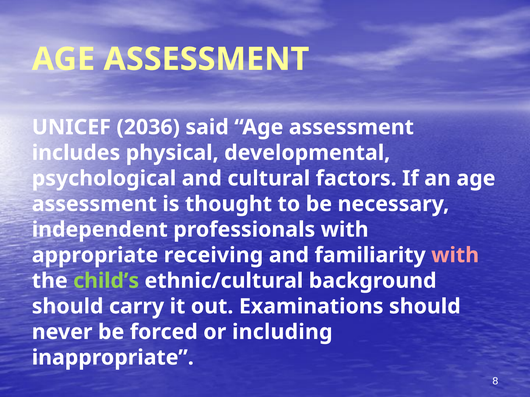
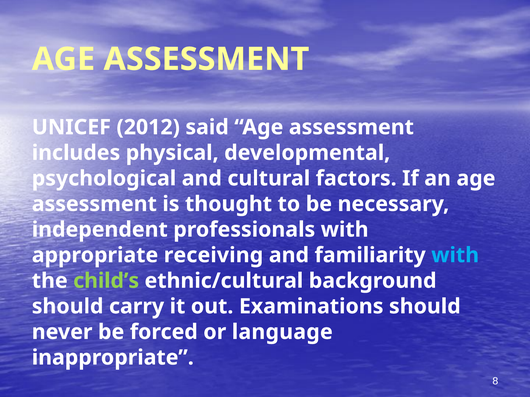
2036: 2036 -> 2012 (148, 127)
with colour: pink -> light blue (455, 255)
including: including -> language (282, 332)
